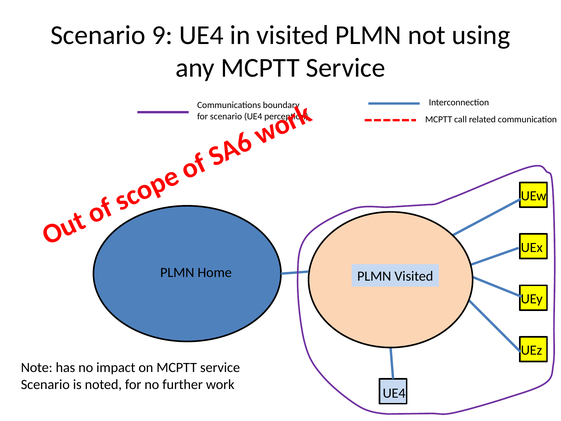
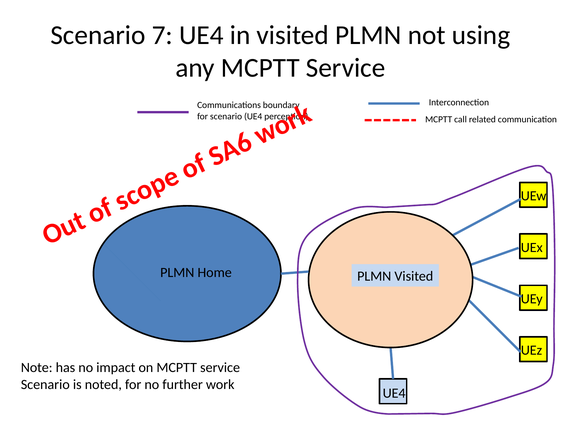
9: 9 -> 7 (162, 35)
